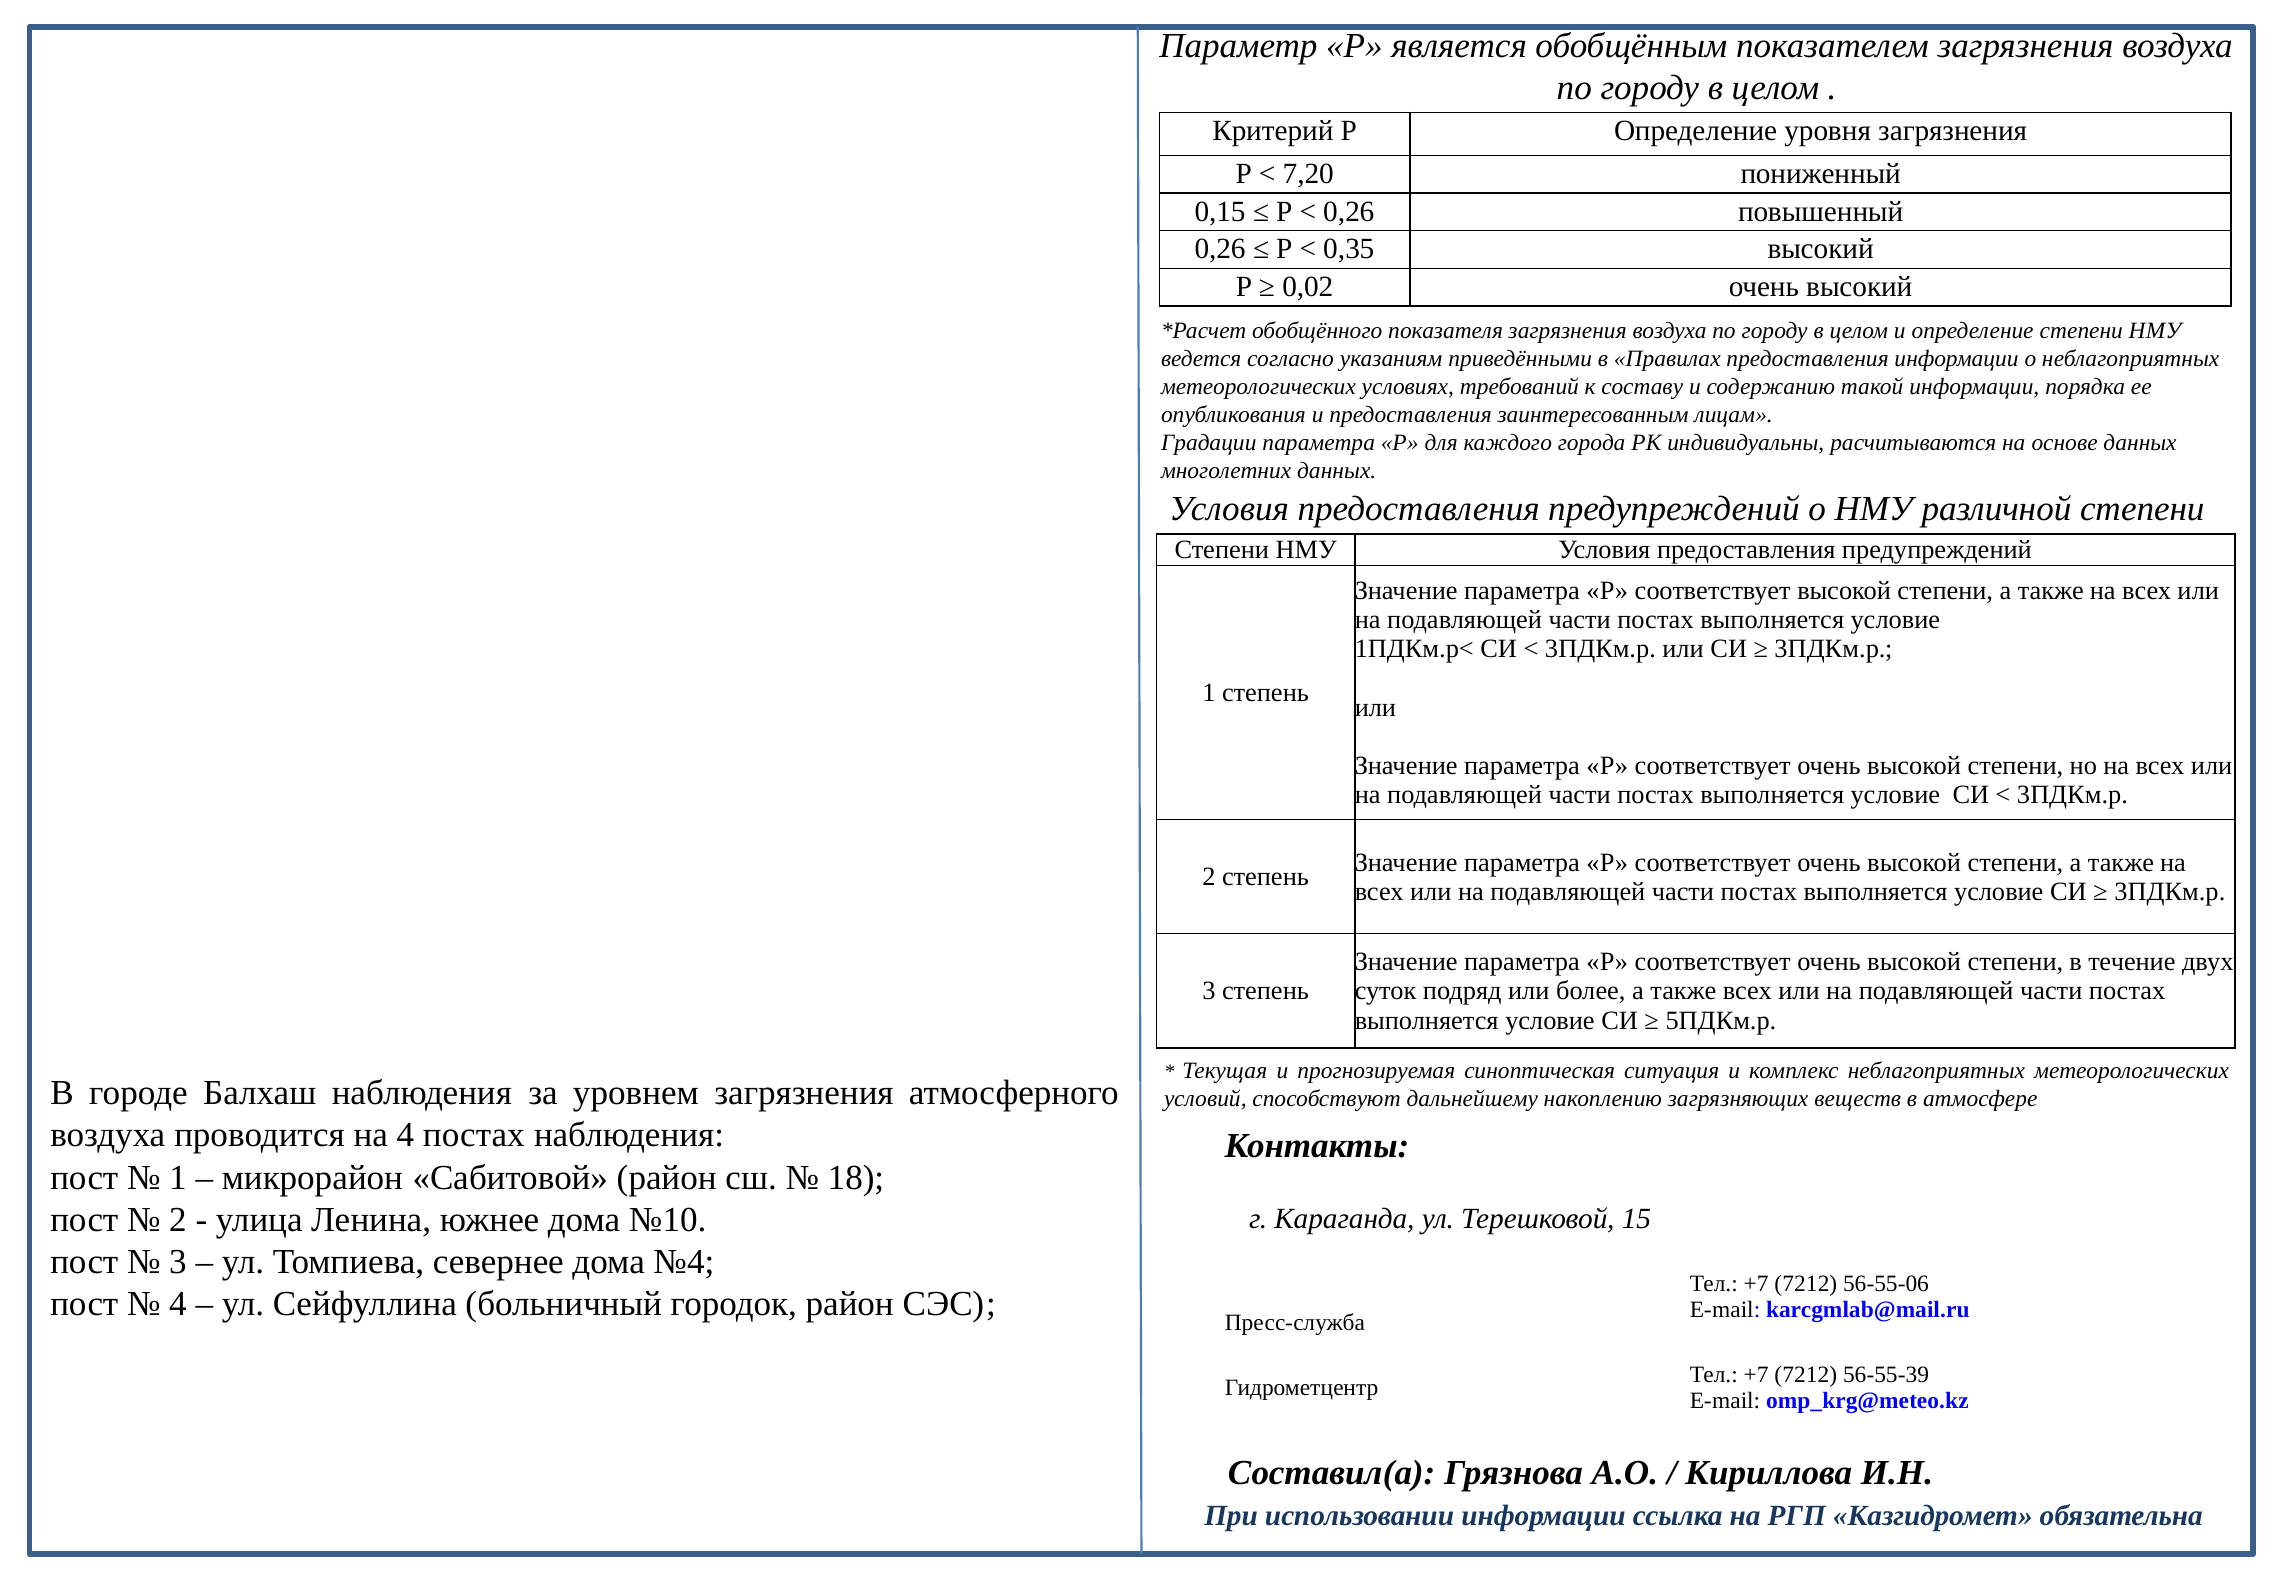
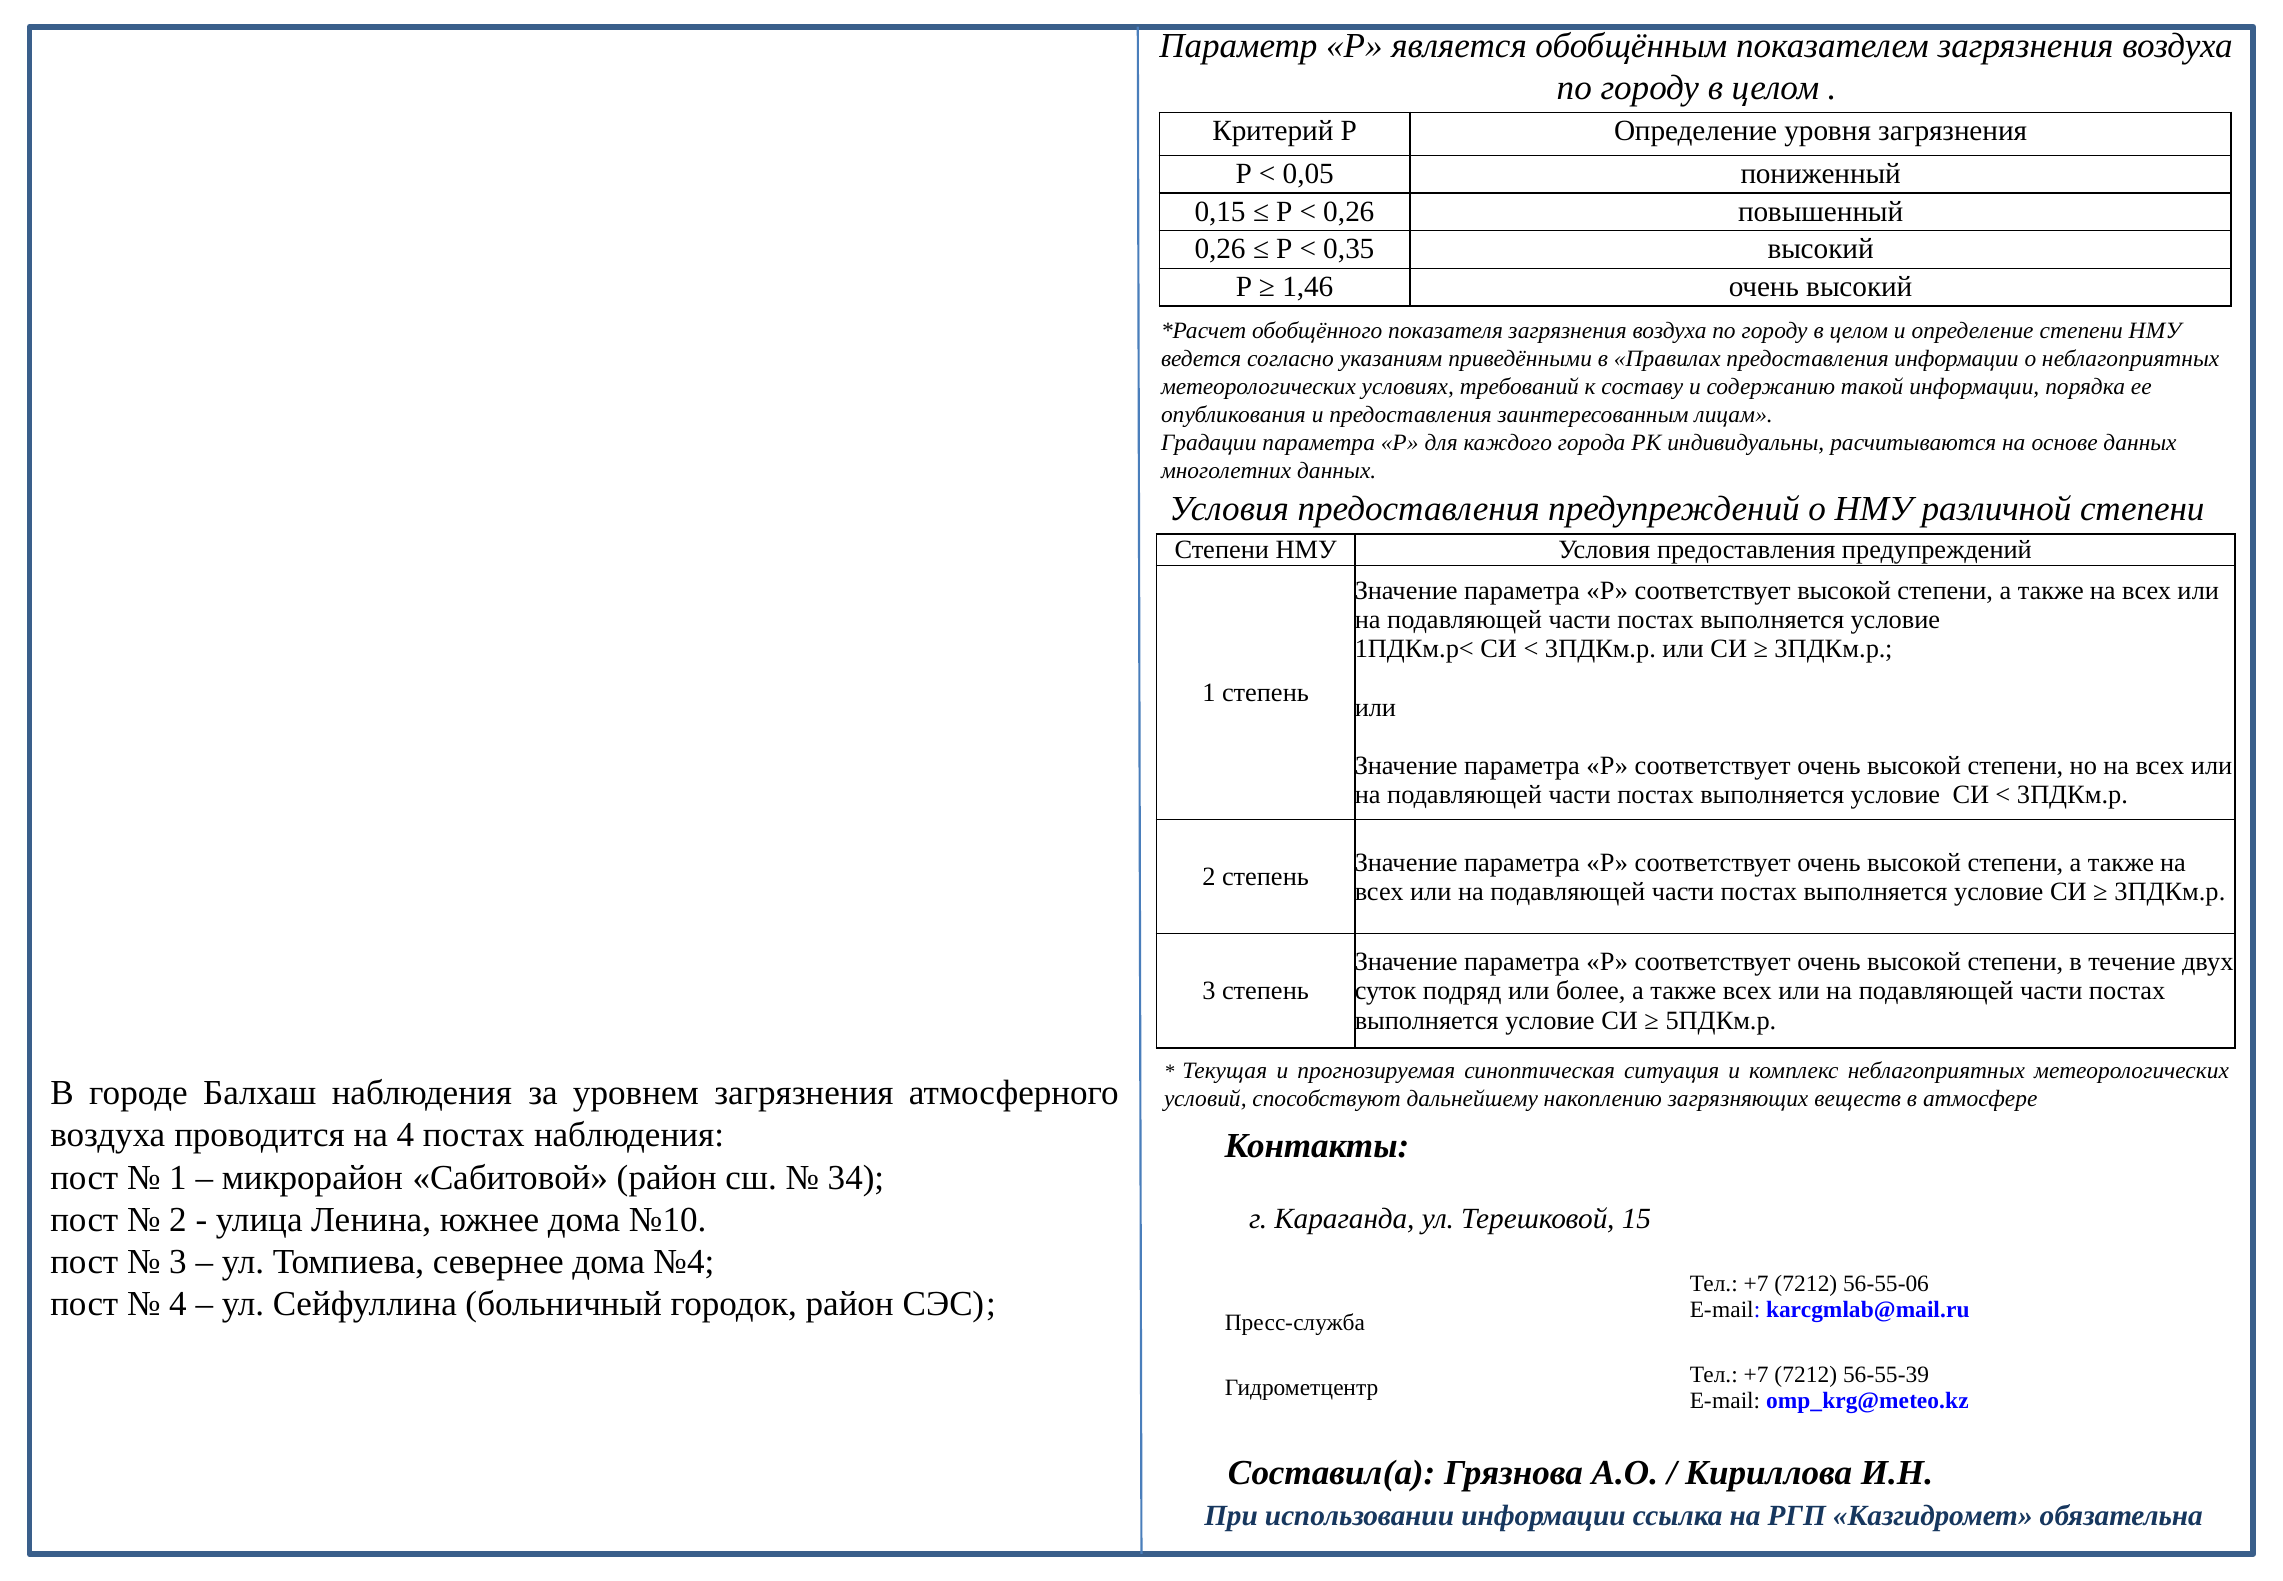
7,20: 7,20 -> 0,05 (1308, 174)
0,02: 0,02 -> 1,46 (1308, 287)
18: 18 -> 34 (856, 1177)
